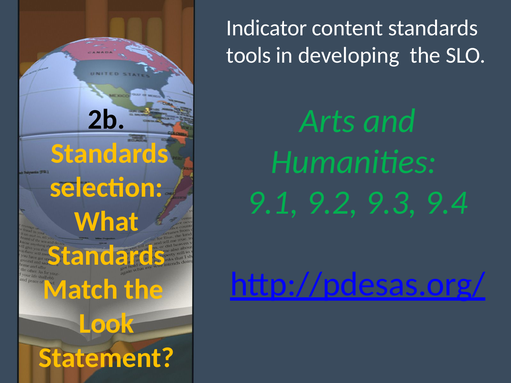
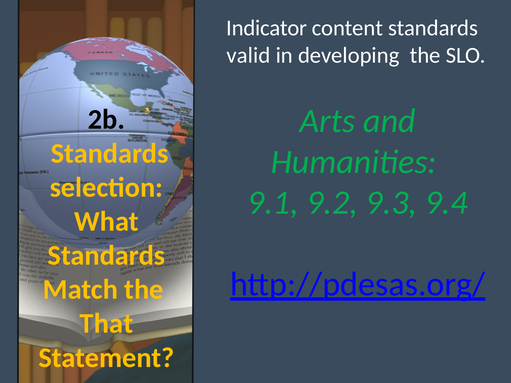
tools: tools -> valid (249, 55)
Look: Look -> That (106, 324)
